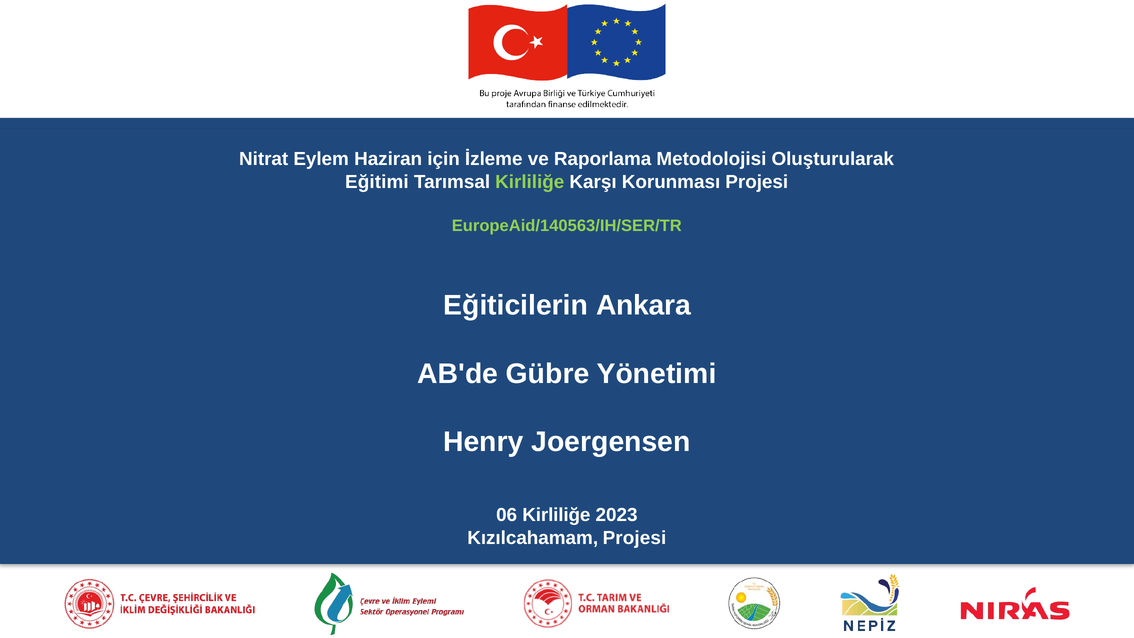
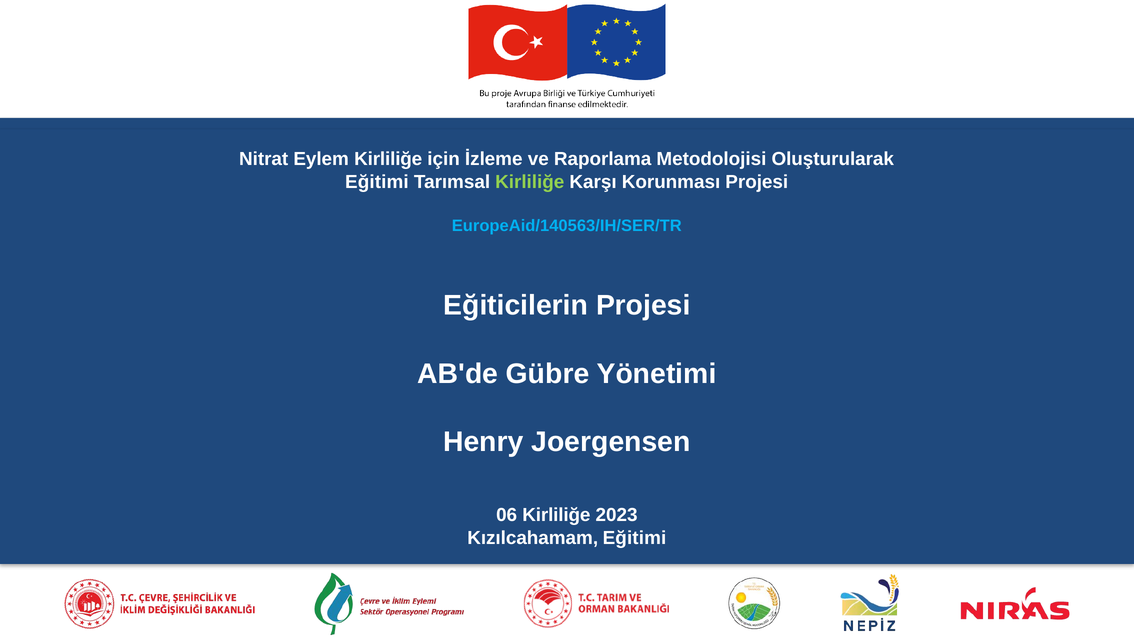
Eylem Haziran: Haziran -> Kirliliğe (388, 159)
EuropeAid/140563/IH/SER/TR colour: light green -> light blue (567, 226)
Eğiticilerin Ankara: Ankara -> Projesi (643, 306)
Kızılcahamam Projesi: Projesi -> Eğitimi (634, 538)
